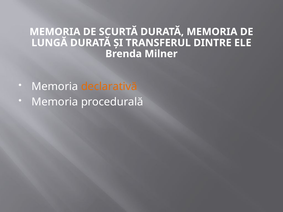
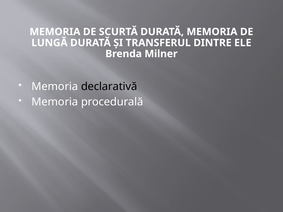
declarativă colour: orange -> black (109, 87)
